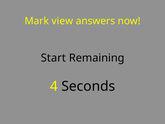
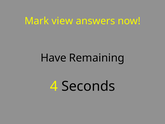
Start: Start -> Have (53, 58)
